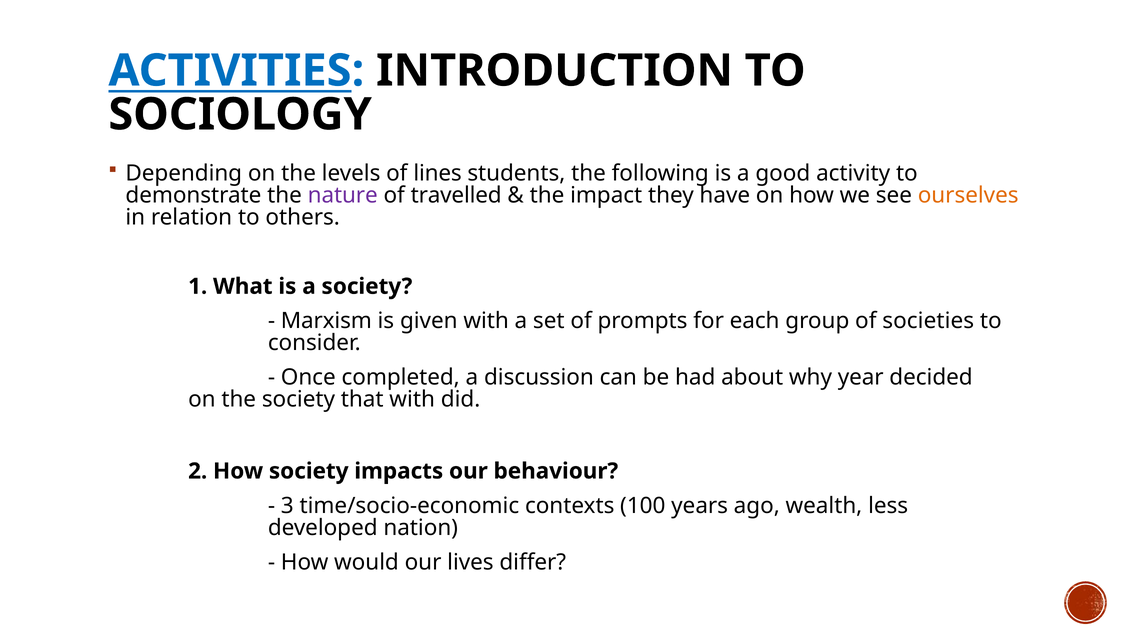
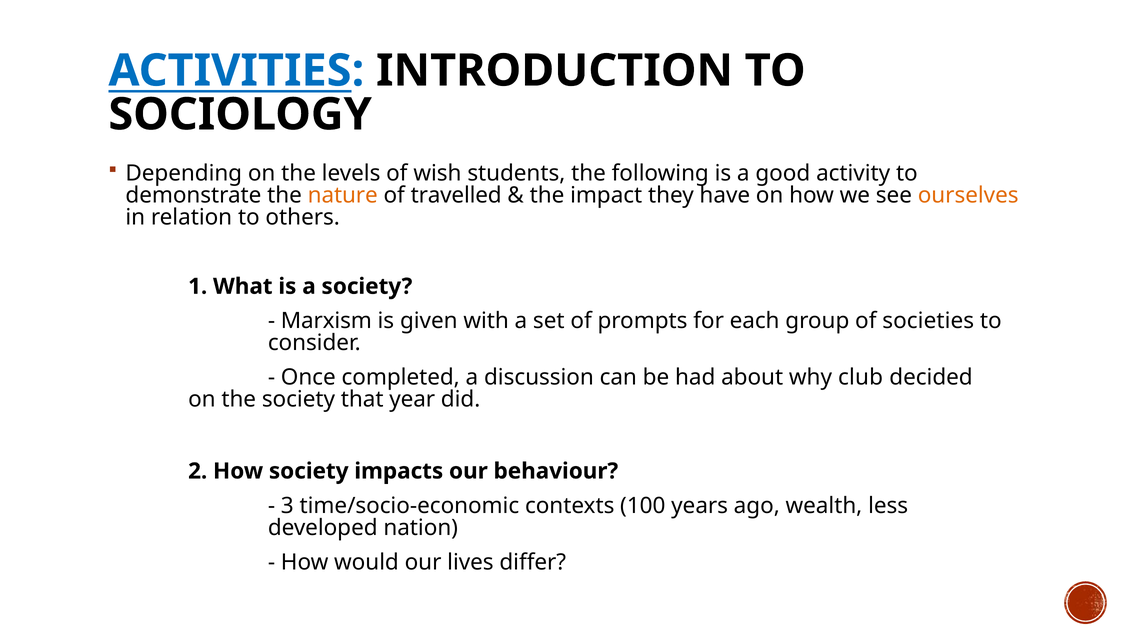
lines: lines -> wish (437, 173)
nature colour: purple -> orange (343, 195)
year: year -> club (861, 378)
that with: with -> year (412, 399)
